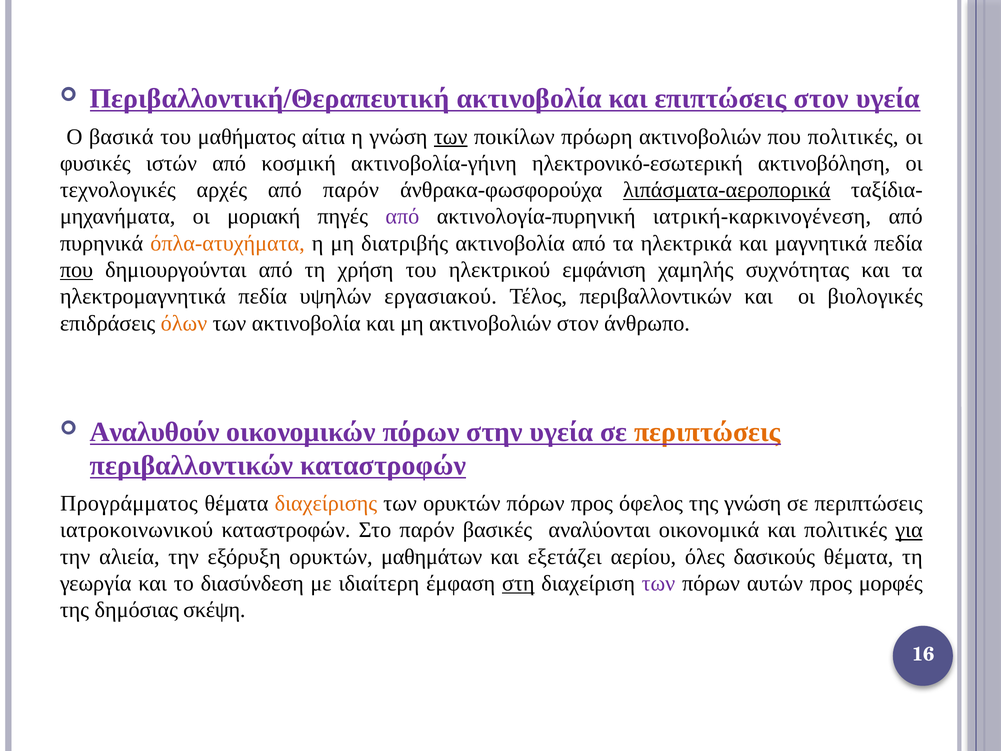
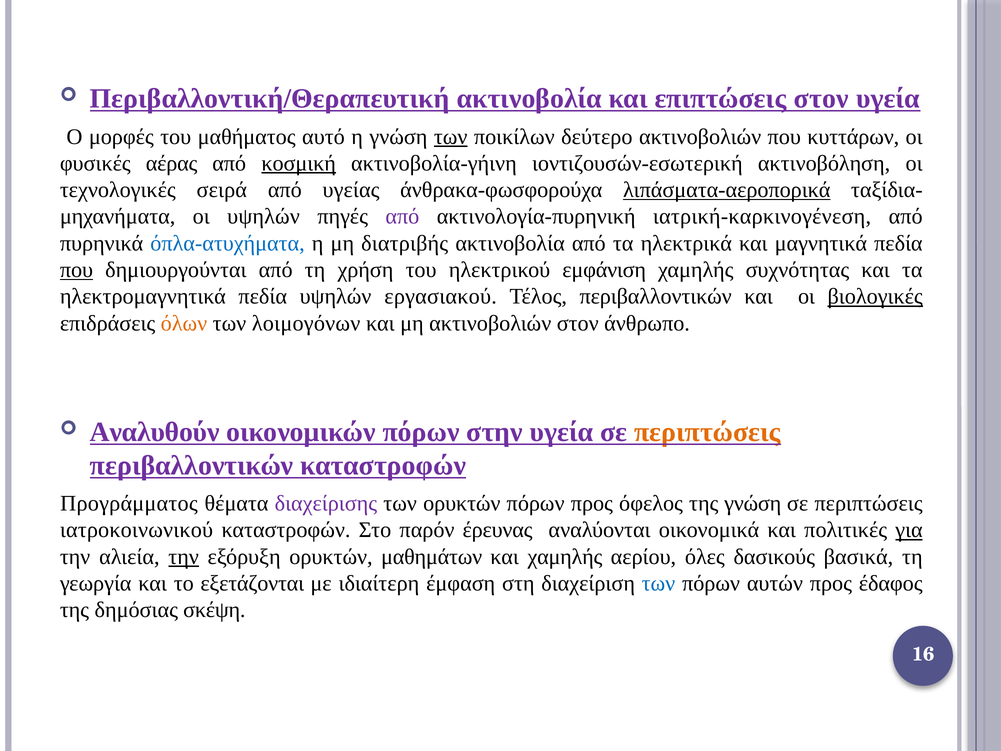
βασικά: βασικά -> μορφές (121, 137)
αίτια: αίτια -> αυτό (323, 137)
πρόωρη: πρόωρη -> δεύτερο (597, 137)
που πολιτικές: πολιτικές -> κυττάρων (853, 137)
ιστών: ιστών -> αέρας (172, 163)
κοσμική underline: none -> present (299, 163)
ηλεκτρονικό-εσωτερική: ηλεκτρονικό-εσωτερική -> ιοντιζουσών-εσωτερική (637, 163)
αρχές: αρχές -> σειρά (222, 190)
από παρόν: παρόν -> υγείας (351, 190)
οι μοριακή: μοριακή -> υψηλών (264, 217)
όπλα-ατυχήματα colour: orange -> blue (228, 243)
βιολογικές underline: none -> present (875, 296)
των ακτινοβολία: ακτινοβολία -> λοιμογόνων (306, 323)
διαχείρισης colour: orange -> purple (326, 503)
βασικές: βασικές -> έρευνας (498, 530)
την underline: none -> present (184, 557)
και εξετάζει: εξετάζει -> χαμηλής (565, 557)
δασικούς θέματα: θέματα -> βασικά (858, 557)
διασύνδεση: διασύνδεση -> εξετάζονται (252, 583)
στη underline: present -> none (518, 583)
των colour: purple -> blue (658, 583)
μορφές: μορφές -> έδαφος (891, 583)
